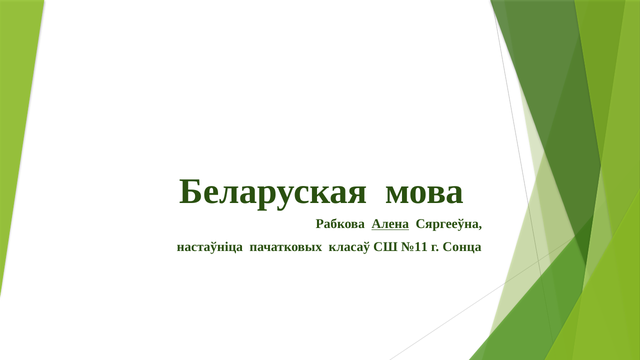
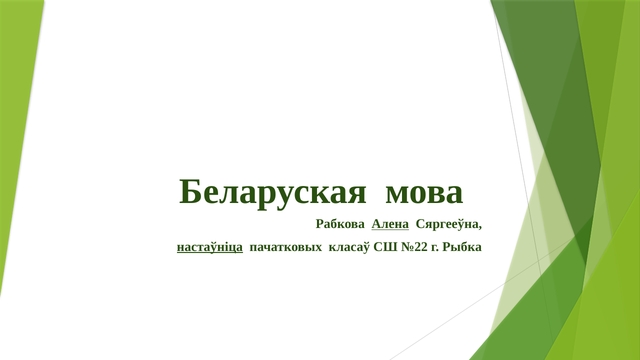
настаўніца underline: none -> present (210, 247)
№11: №11 -> №22 (414, 247)
Сонца: Сонца -> Рыбка (462, 247)
